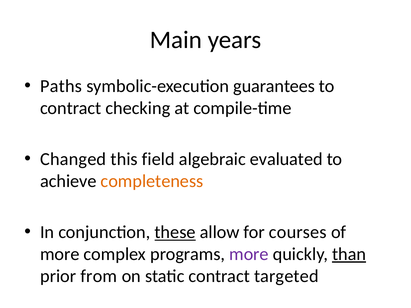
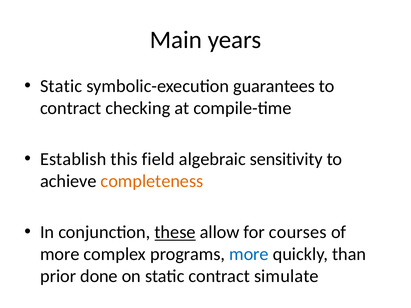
Paths: Paths -> Static (61, 86)
Changed: Changed -> Establish (73, 159)
evaluated: evaluated -> sensitivity (286, 159)
more colour: purple -> blue (249, 254)
than underline: present -> none (349, 254)
from: from -> done (99, 276)
targeted: targeted -> simulate (286, 276)
